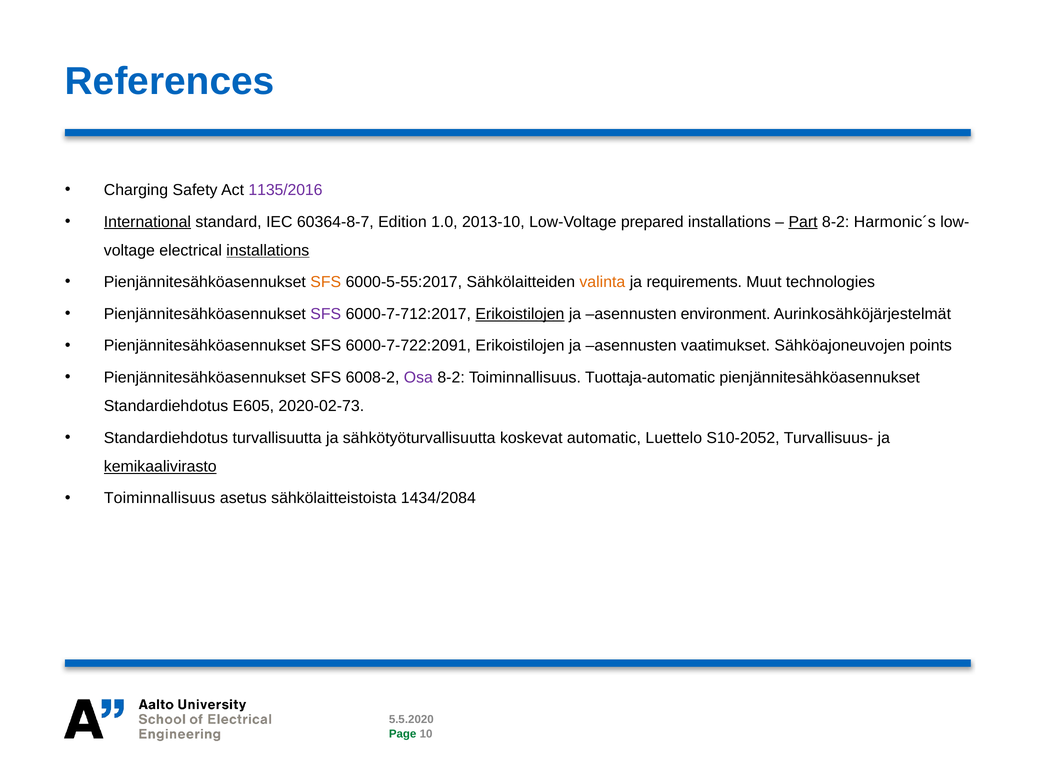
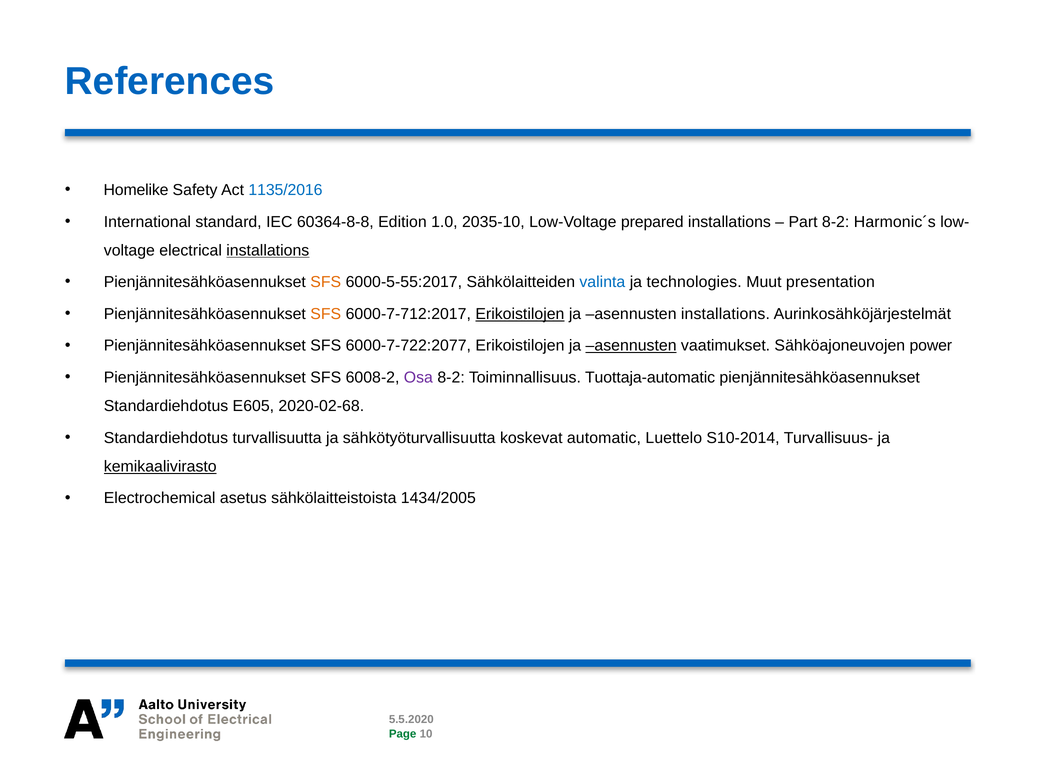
Charging: Charging -> Homelike (136, 190)
1135/2016 colour: purple -> blue (285, 190)
International underline: present -> none (147, 222)
60364-8-7: 60364-8-7 -> 60364-8-8 (335, 222)
2013-10: 2013-10 -> 2035-10 (493, 222)
Part underline: present -> none (803, 222)
valinta colour: orange -> blue (602, 282)
requirements: requirements -> technologies (694, 282)
technologies: technologies -> presentation (830, 282)
SFS colour: purple -> orange (326, 314)
asennusten environment: environment -> installations (725, 314)
6000-7-722:2091: 6000-7-722:2091 -> 6000-7-722:2077 (408, 346)
asennusten underline: none -> present (631, 346)
points: points -> power (931, 346)
2020-02-73: 2020-02-73 -> 2020-02-68 (321, 406)
S10-2052: S10-2052 -> S10-2014 (743, 438)
Toiminnallisuus: Toiminnallisuus -> Electrochemical (160, 498)
1434/2084: 1434/2084 -> 1434/2005 (438, 498)
